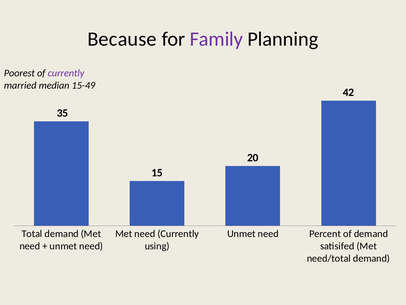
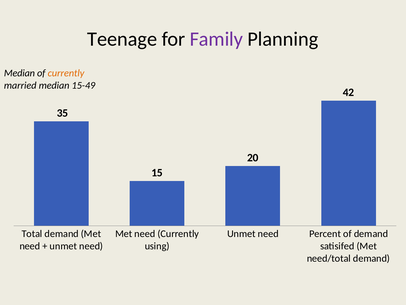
Because: Because -> Teenage (122, 39)
Poorest: Poorest -> Median (19, 73)
currently colour: purple -> orange (66, 73)
